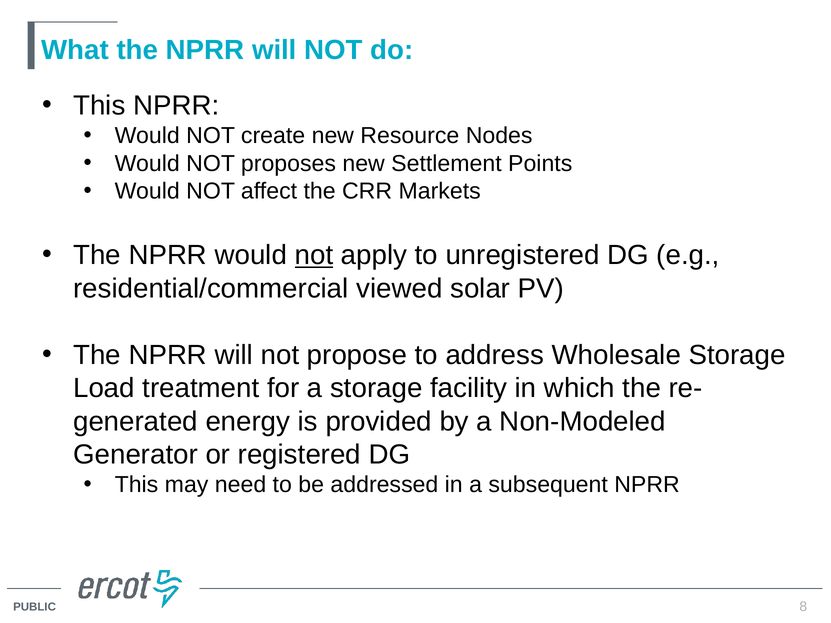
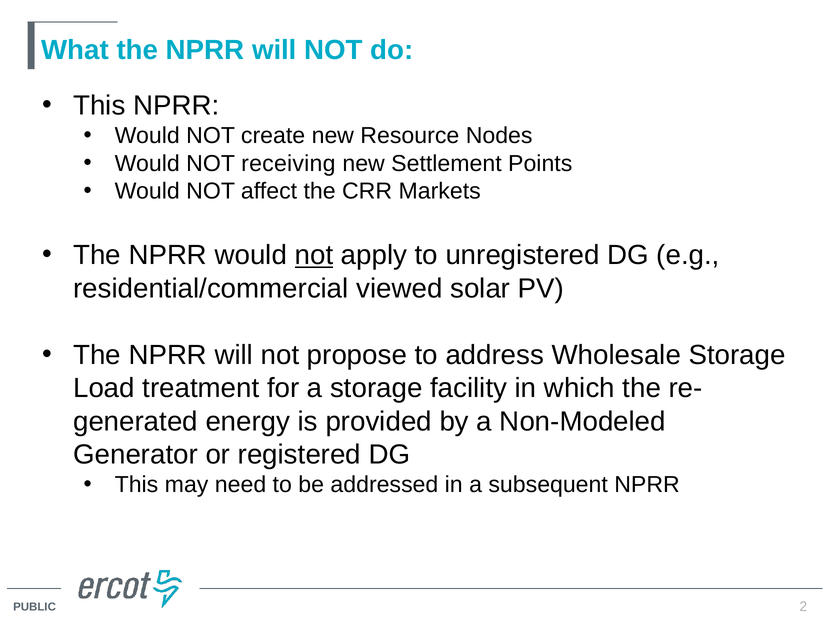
proposes: proposes -> receiving (288, 164)
8: 8 -> 2 (803, 607)
